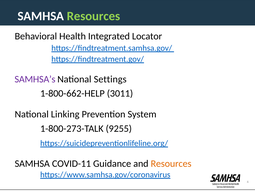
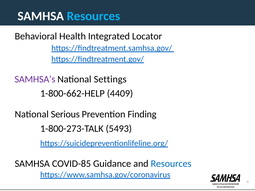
Resources colour: light green -> light blue (93, 16)
3011: 3011 -> 4409 (120, 94)
Linking: Linking -> Serious (65, 114)
System: System -> Finding (142, 114)
9255: 9255 -> 5493 (119, 129)
COVID-11: COVID-11 -> COVID-85 (71, 164)
Resources colour: orange -> blue (171, 164)
